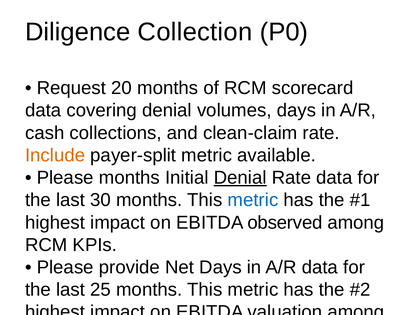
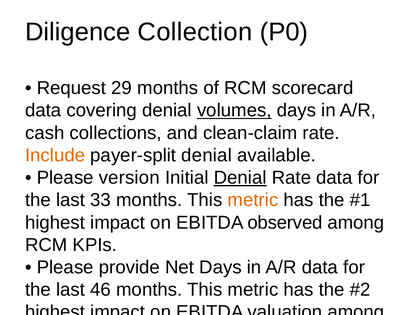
20: 20 -> 29 (122, 88)
volumes underline: none -> present (234, 110)
payer-split metric: metric -> denial (207, 155)
Please months: months -> version (129, 177)
30: 30 -> 33 (101, 200)
metric colour: blue -> orange (253, 200)
25: 25 -> 46 (101, 289)
